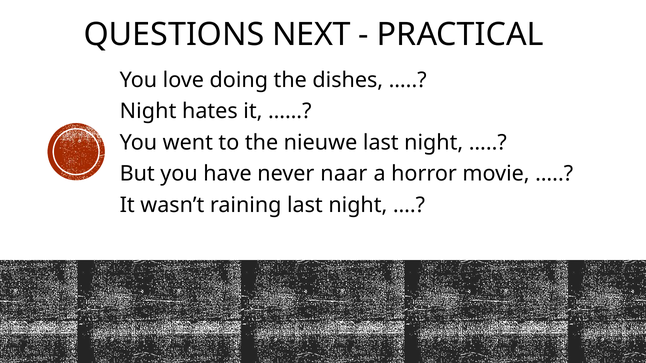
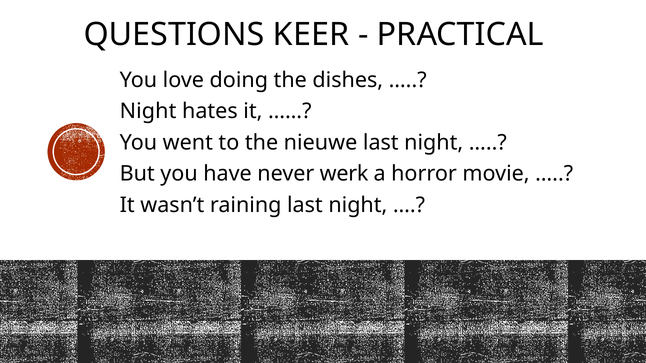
NEXT: NEXT -> KEER (311, 35)
naar: naar -> werk (344, 174)
